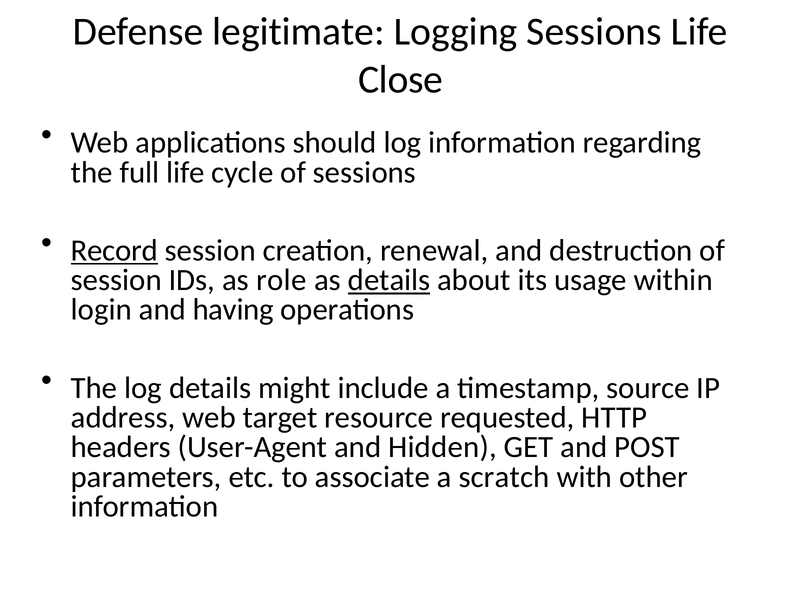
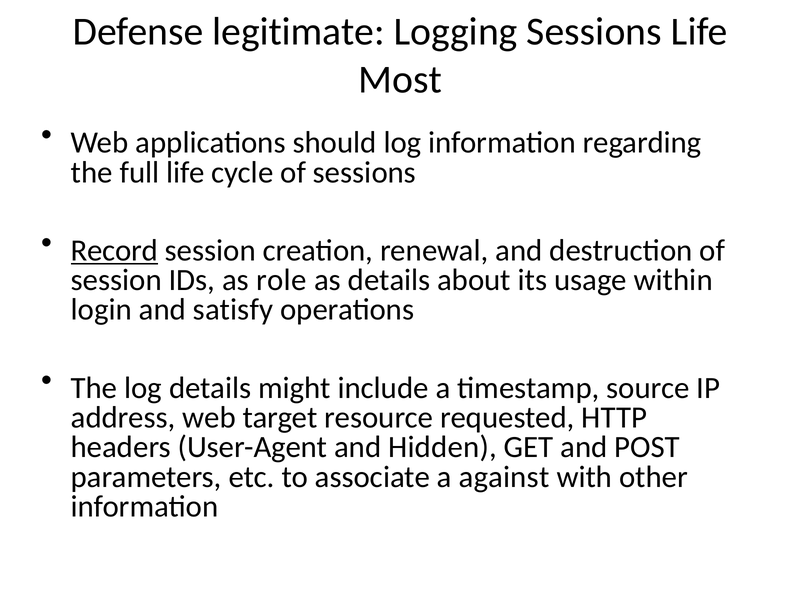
Close: Close -> Most (400, 79)
details underline: present -> none (389, 280)
having: having -> satisfy (233, 310)
scratch: scratch -> against (504, 477)
